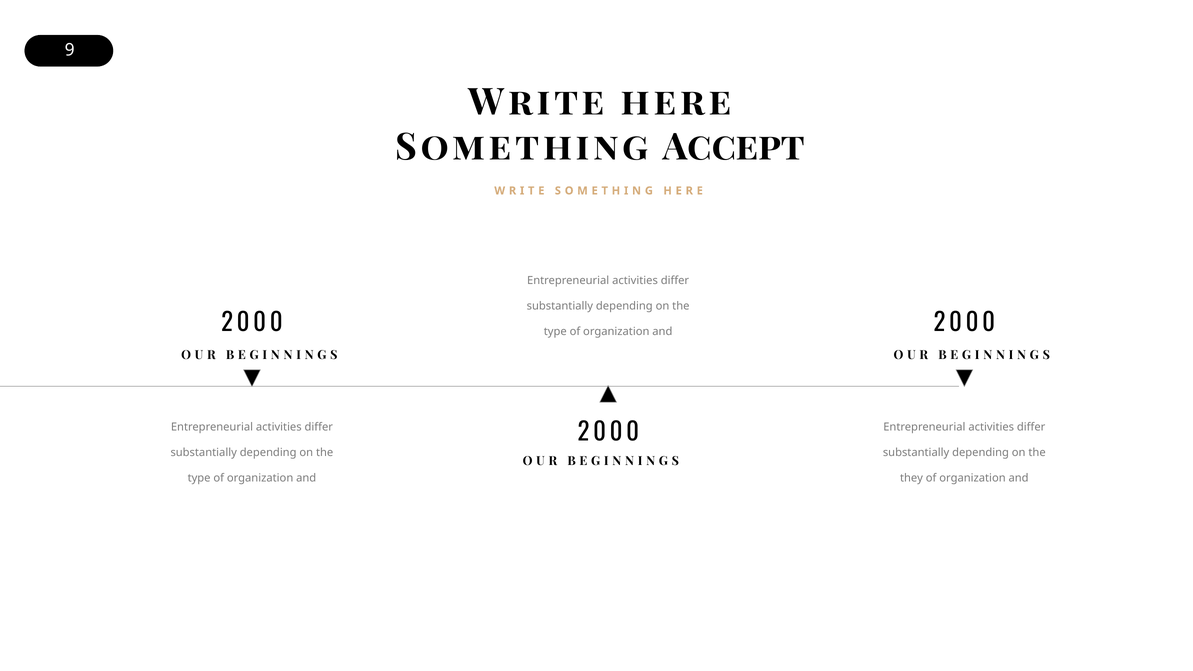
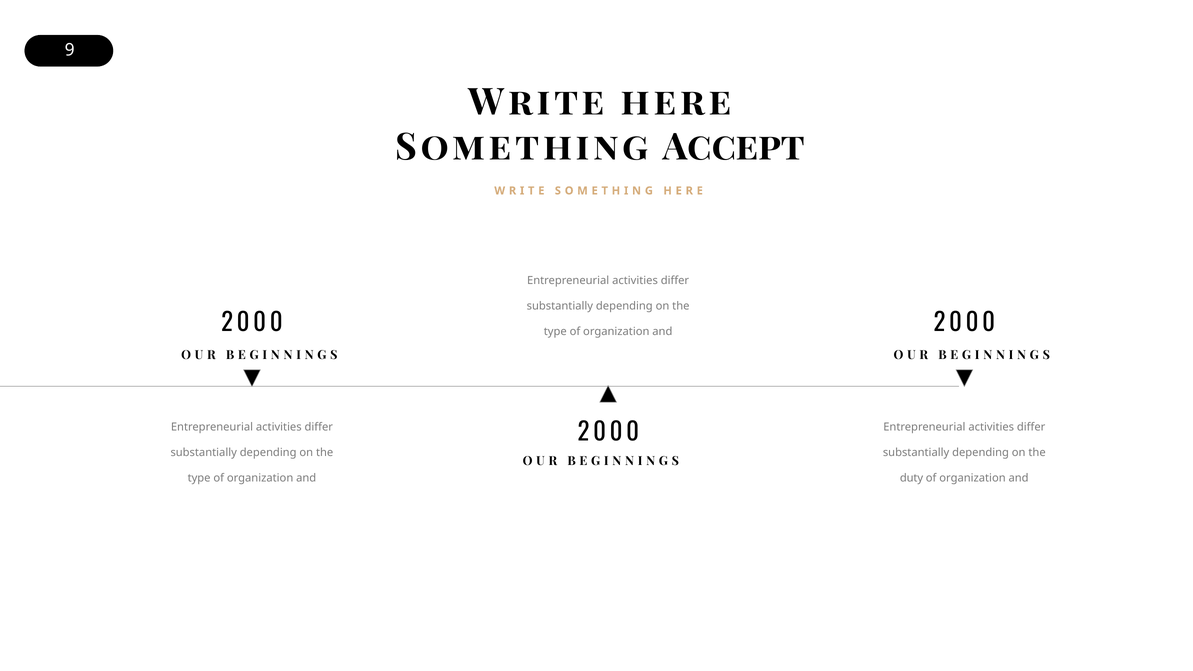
they: they -> duty (912, 478)
